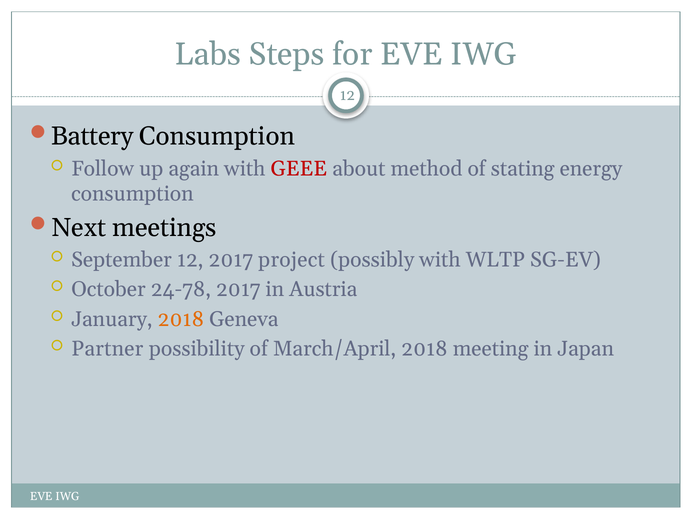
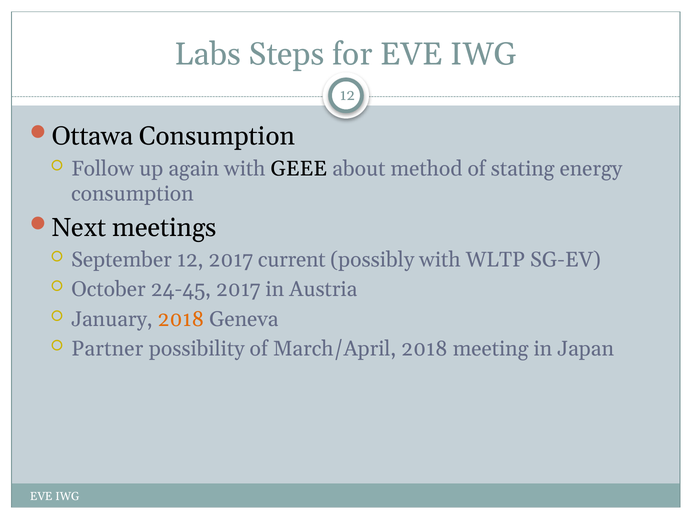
Battery: Battery -> Ottawa (92, 136)
GEEE colour: red -> black (299, 169)
project: project -> current (292, 260)
24-78: 24-78 -> 24-45 (181, 289)
